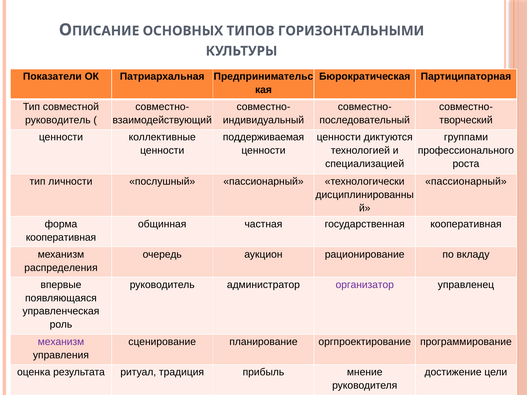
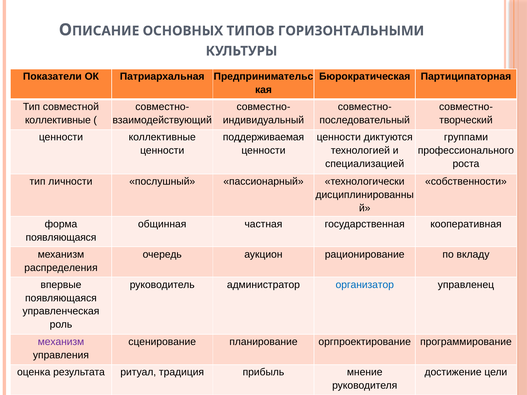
руководитель: руководитель -> коллективные (58, 120)
пассионарный: пассионарный -> собственности (466, 182)
кооперативная: кооперативная -> появляющаяся (61, 237)
организатор colour: purple -> blue (365, 285)
